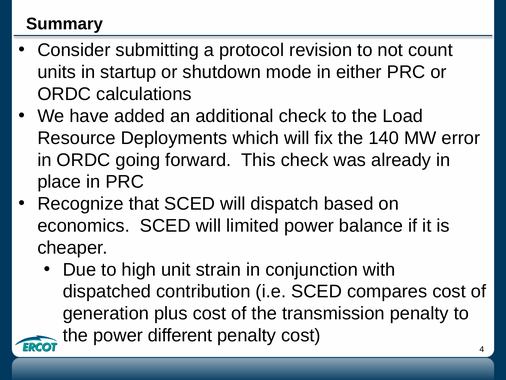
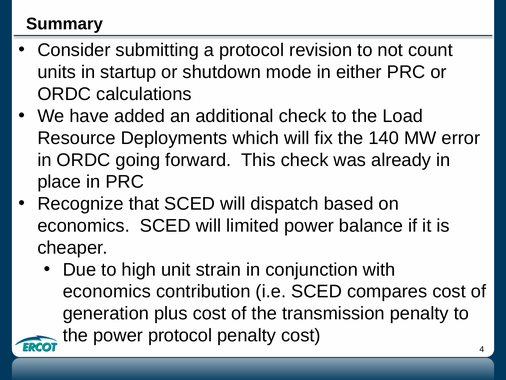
dispatched: dispatched -> economics (107, 291)
power different: different -> protocol (180, 335)
